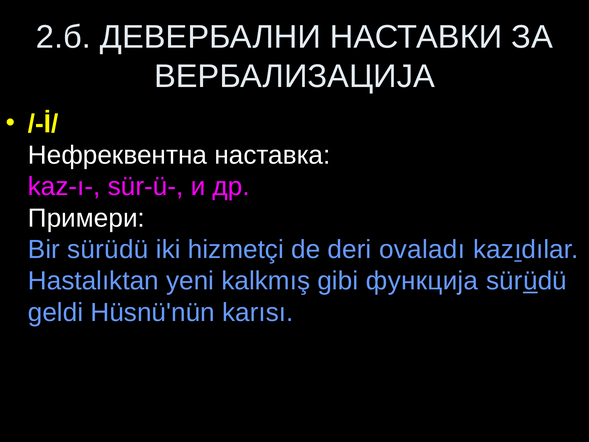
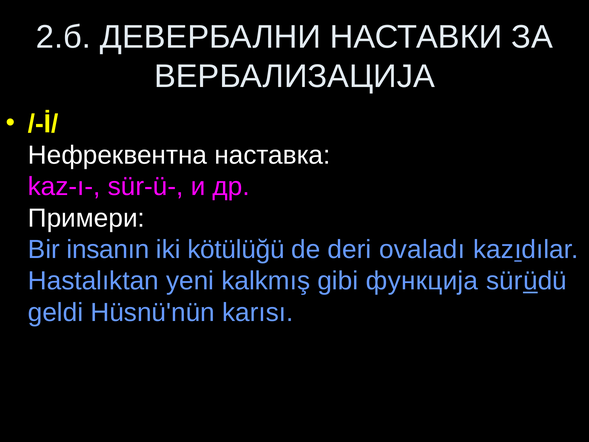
Bir sürüdü: sürüdü -> insanın (108, 249)
hizmetçi: hizmetçi -> kötülüğü (236, 249)
